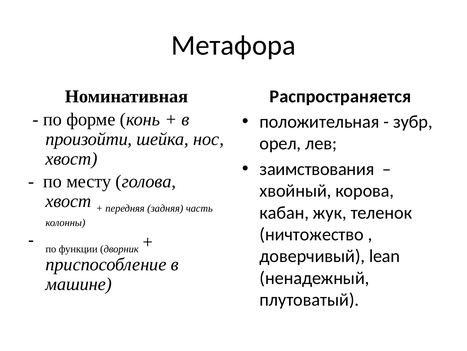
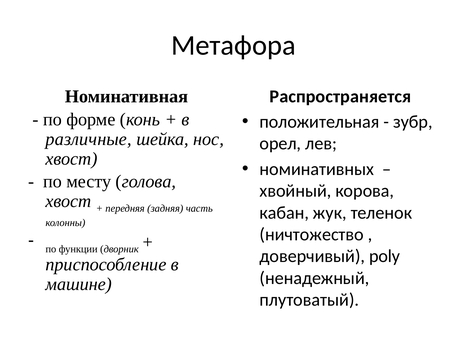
произойти: произойти -> различные (89, 139)
заимствования: заимствования -> номинативных (317, 169)
lean: lean -> poly (385, 256)
